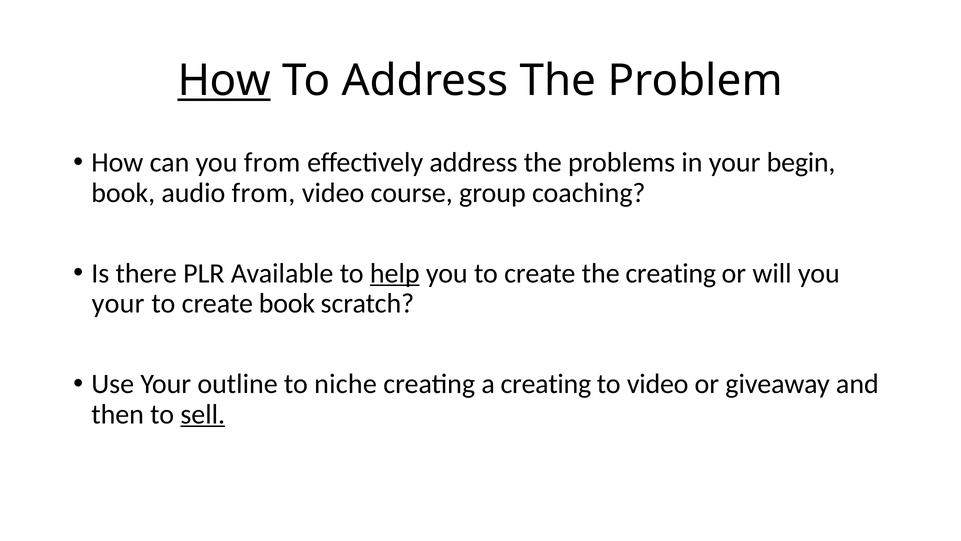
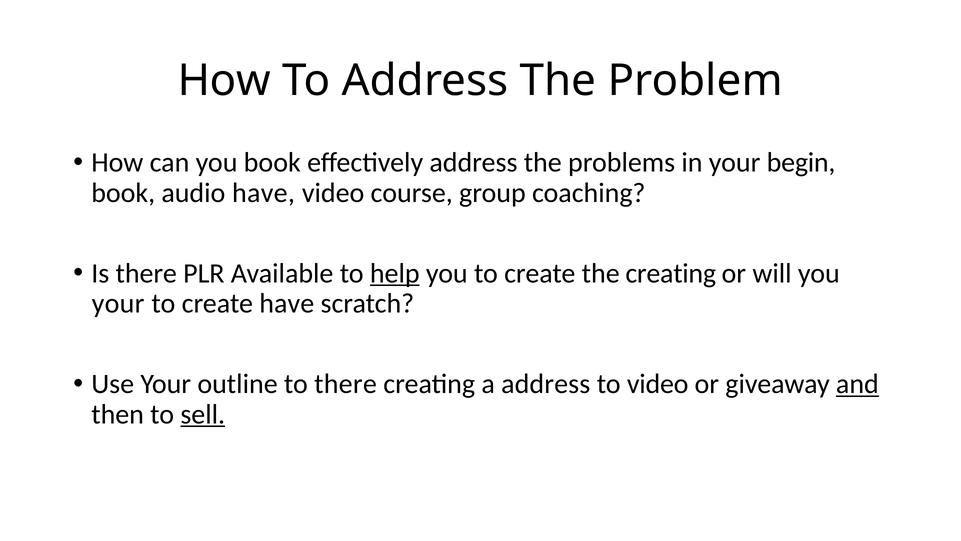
How underline: present -> none (224, 81)
you from: from -> book (272, 162)
audio from: from -> have (264, 193)
create book: book -> have (287, 303)
to niche: niche -> there (346, 384)
a creating: creating -> address (546, 384)
and underline: none -> present (857, 384)
